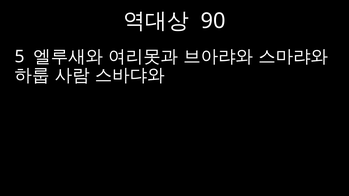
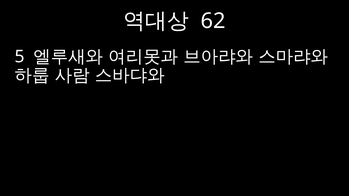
90: 90 -> 62 (213, 21)
